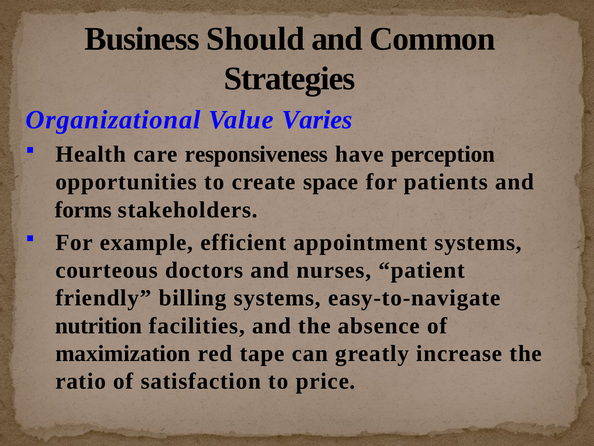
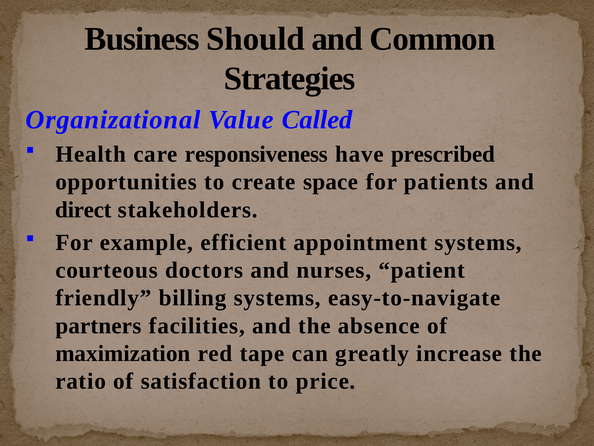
Varies: Varies -> Called (317, 120)
perception: perception -> prescribed (443, 154)
forms: forms -> direct (83, 210)
nutrition: nutrition -> partners (98, 325)
